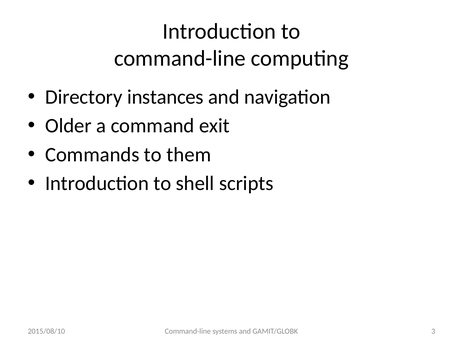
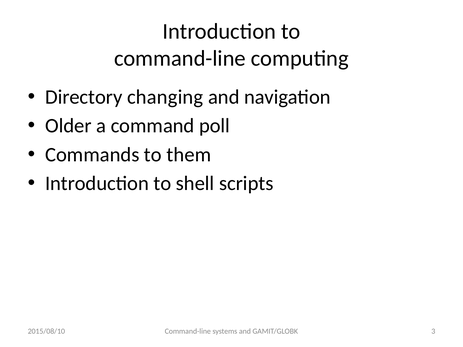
instances: instances -> changing (165, 97)
exit: exit -> poll (214, 126)
